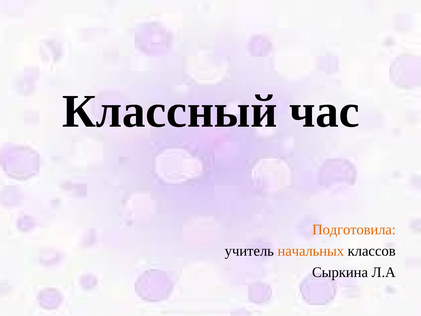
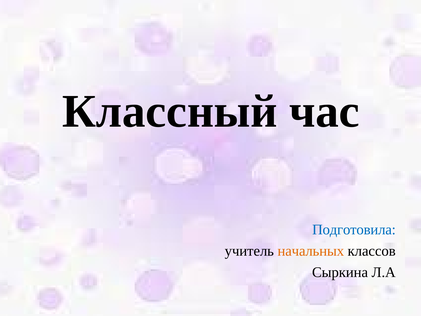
Подготовила colour: orange -> blue (354, 229)
